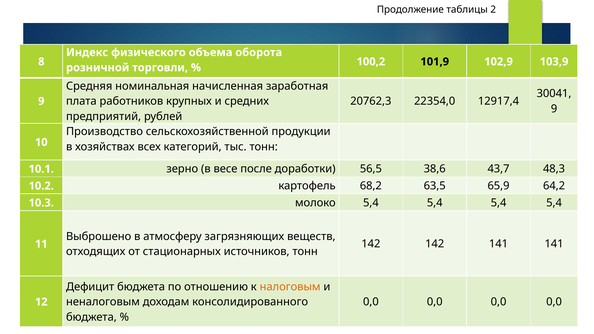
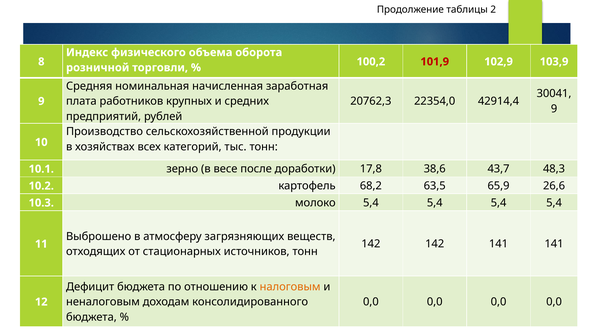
101,9 colour: black -> red (435, 62)
12917,4: 12917,4 -> 42914,4 (498, 101)
56,5: 56,5 -> 17,8 (371, 169)
64,2: 64,2 -> 26,6 (554, 186)
